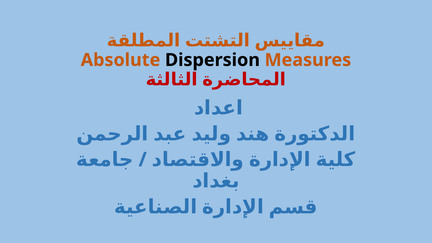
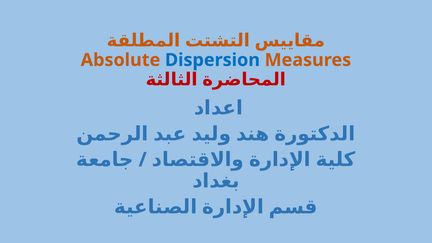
Dispersion colour: black -> blue (212, 60)
